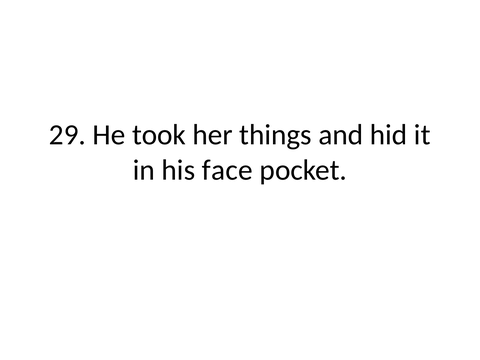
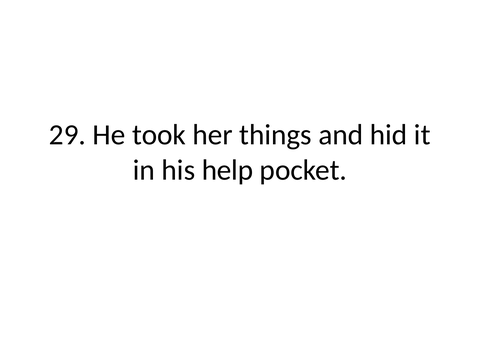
face: face -> help (227, 170)
